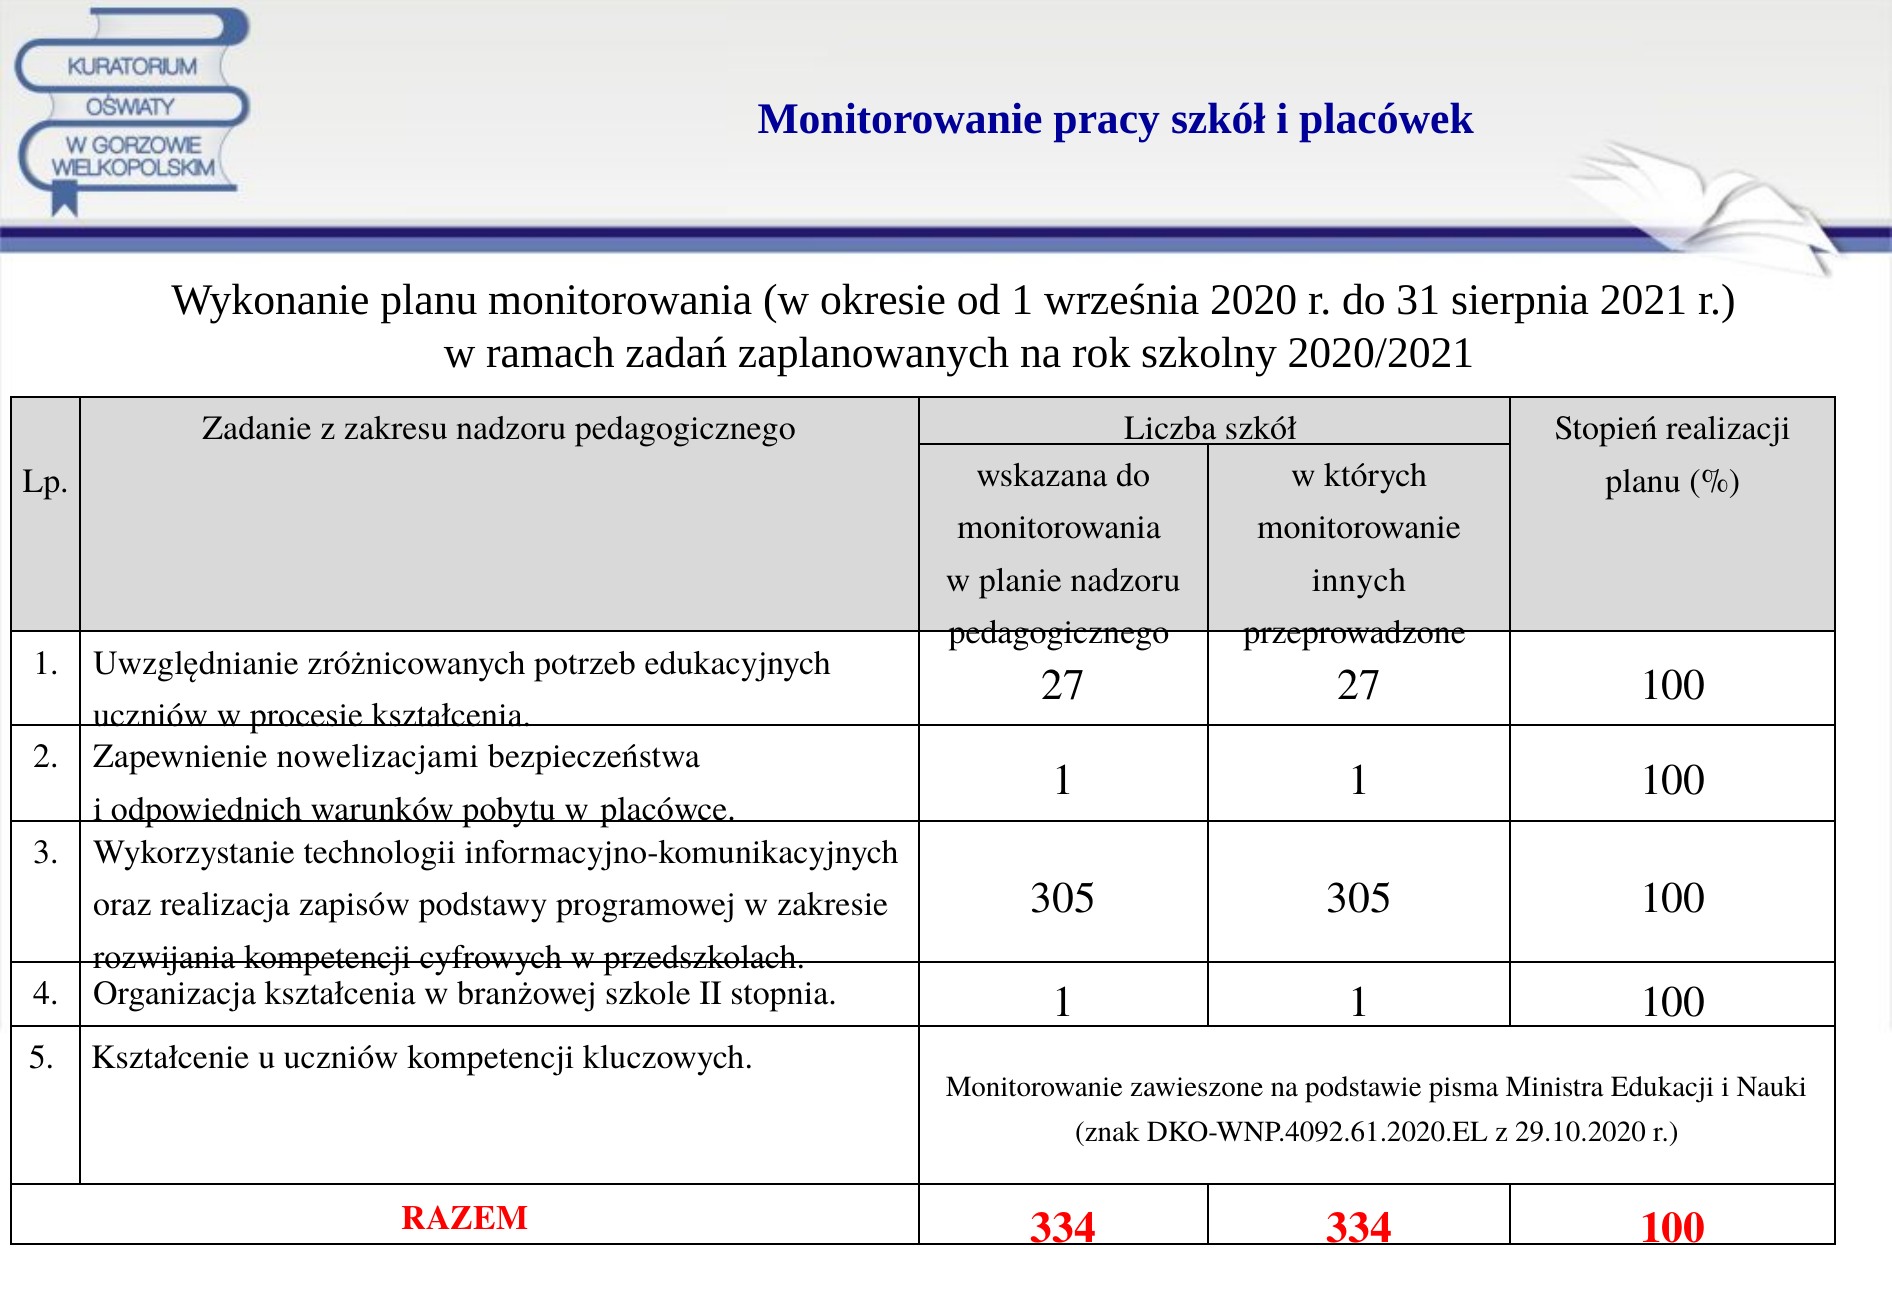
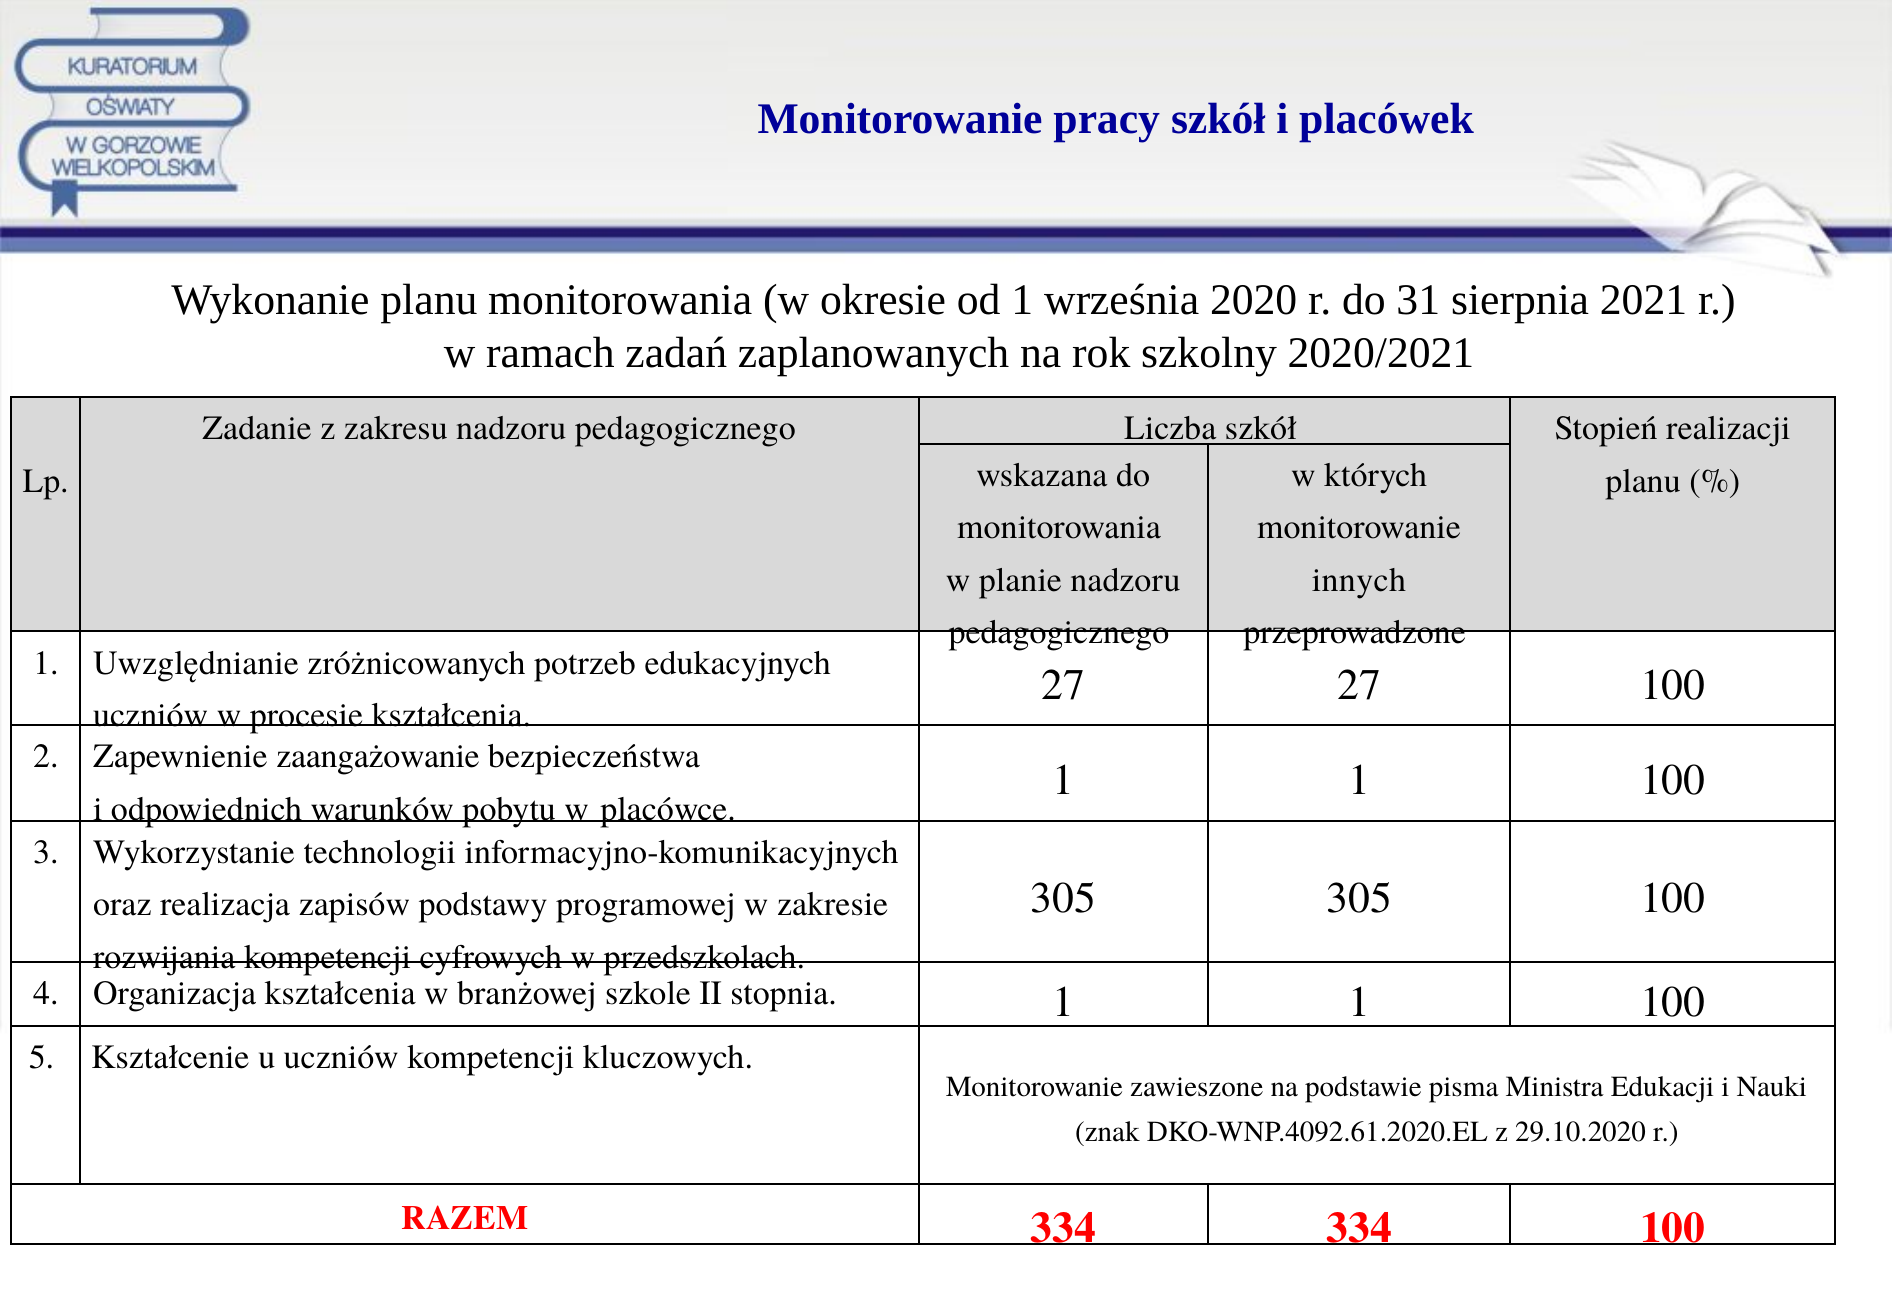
nowelizacjami: nowelizacjami -> zaangażowanie (378, 756)
